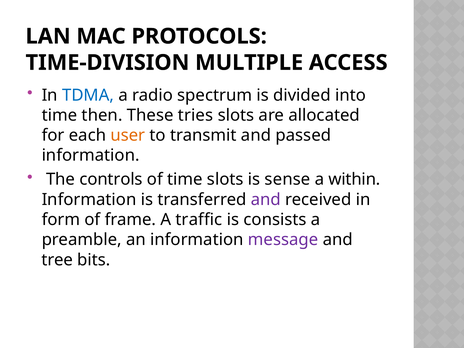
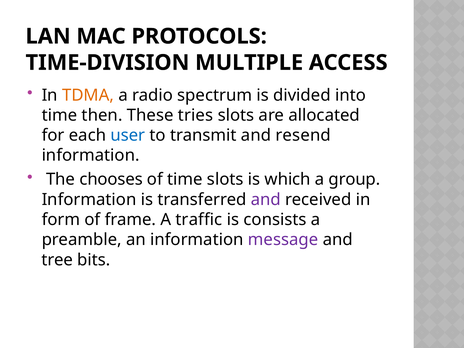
TDMA colour: blue -> orange (88, 95)
user colour: orange -> blue (128, 135)
passed: passed -> resend (303, 135)
controls: controls -> chooses (111, 179)
sense: sense -> which (288, 179)
within: within -> group (354, 179)
